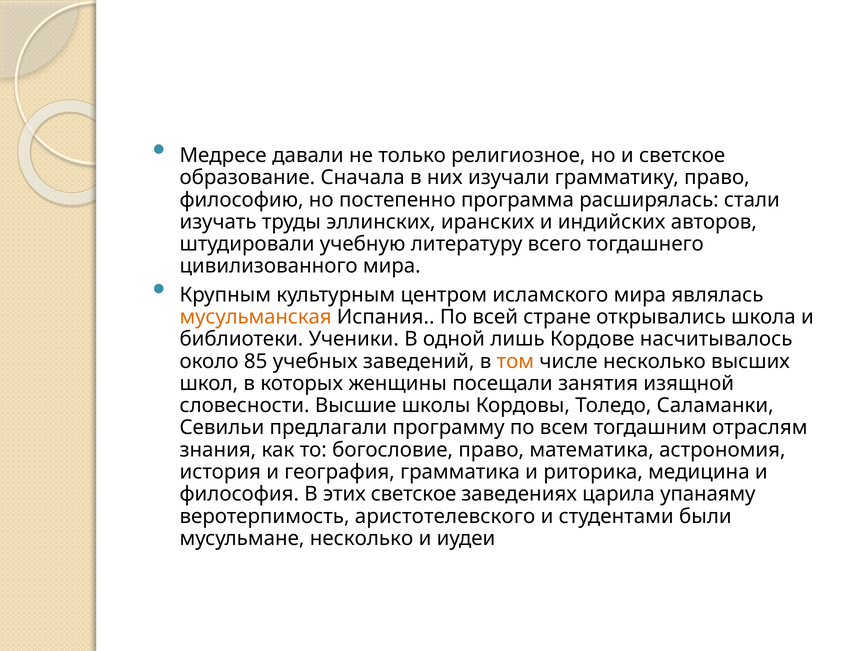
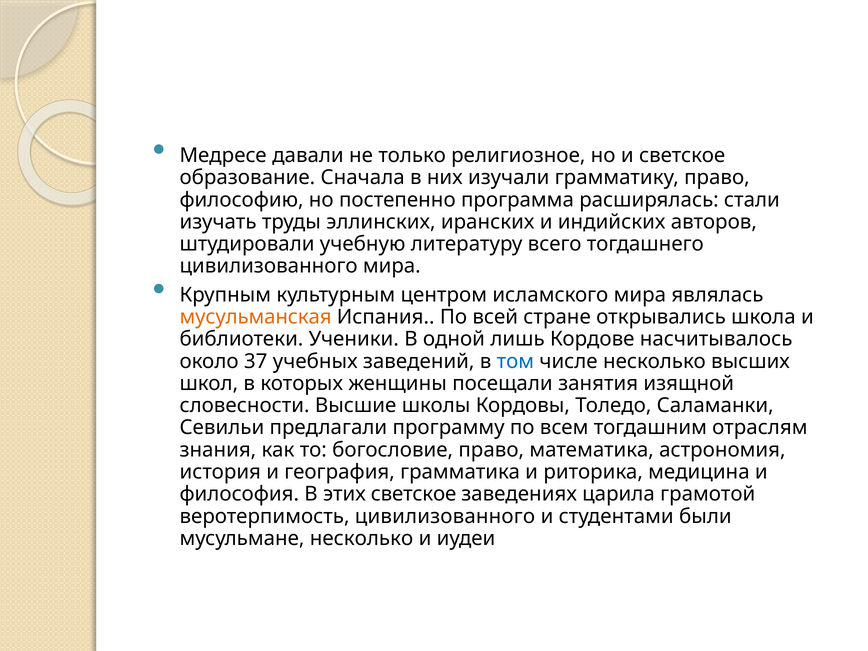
85: 85 -> 37 (256, 361)
том colour: orange -> blue (515, 361)
упанаяму: упанаяму -> грамотой (708, 494)
веротерпимость аристотелевского: аристотелевского -> цивилизованного (445, 516)
